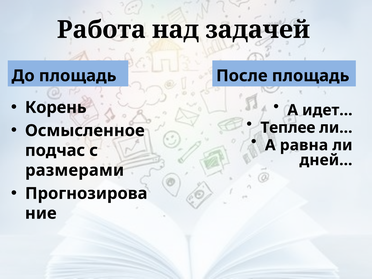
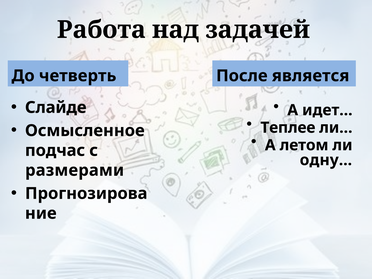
До площадь: площадь -> четверть (78, 76)
После площадь: площадь -> является (311, 76)
Корень: Корень -> Слайде (56, 107)
равна: равна -> летом (304, 145)
дней…: дней… -> одну… (326, 160)
